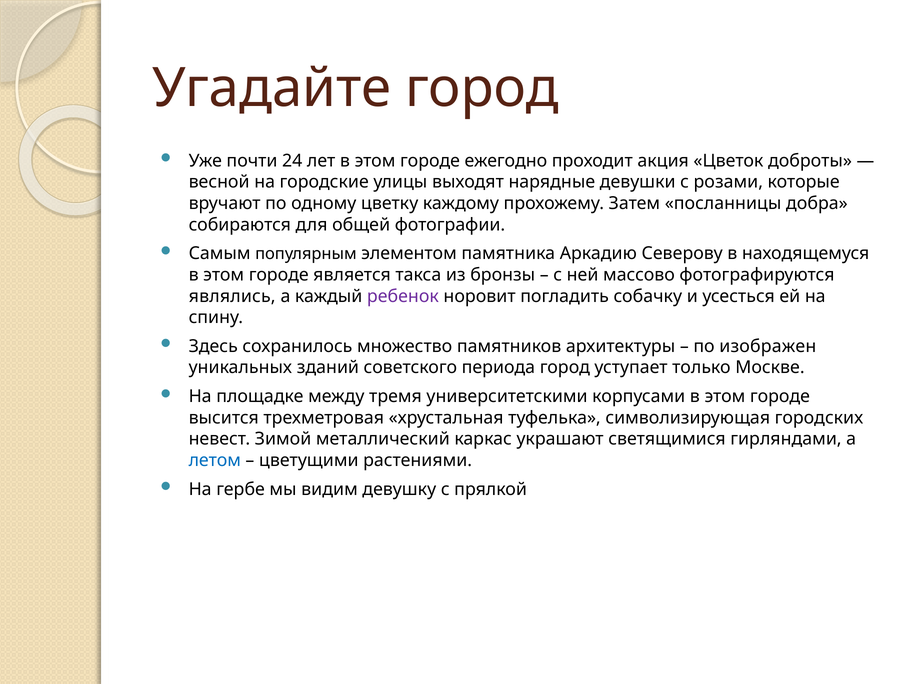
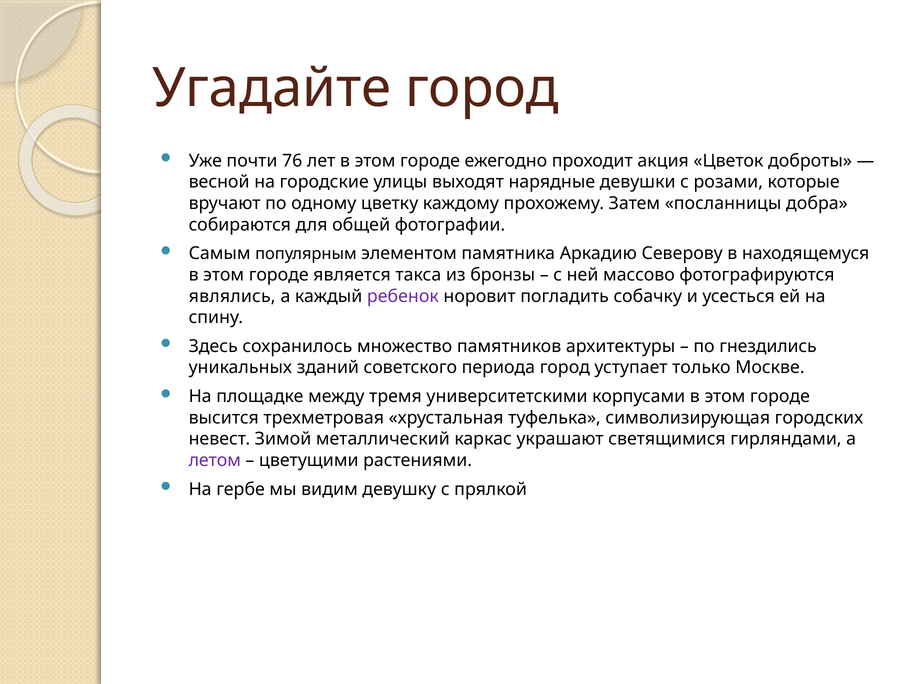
24: 24 -> 76 (292, 161)
изображен: изображен -> гнездились (768, 346)
летом colour: blue -> purple (215, 460)
